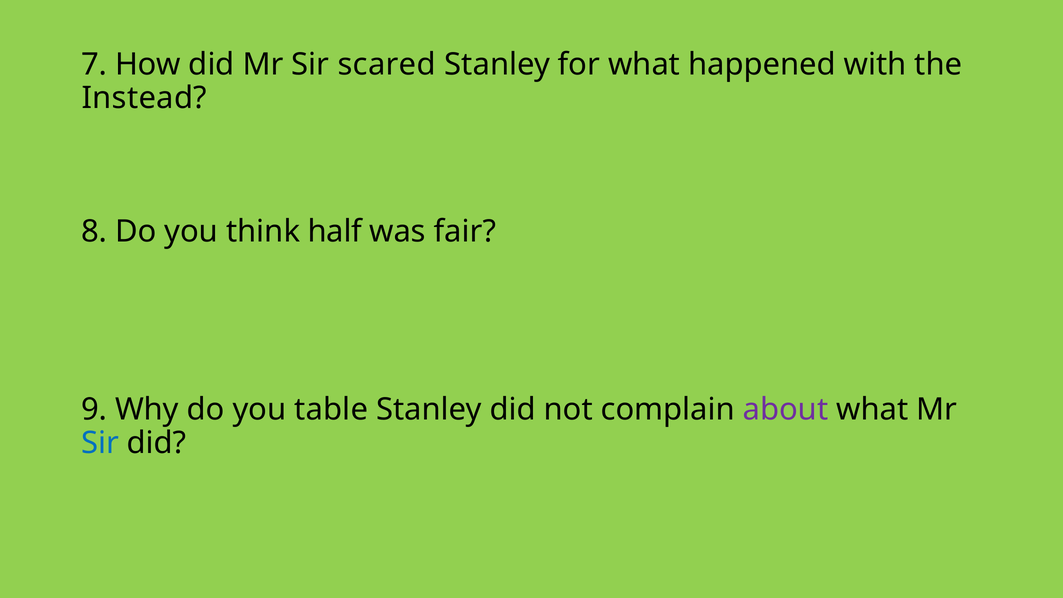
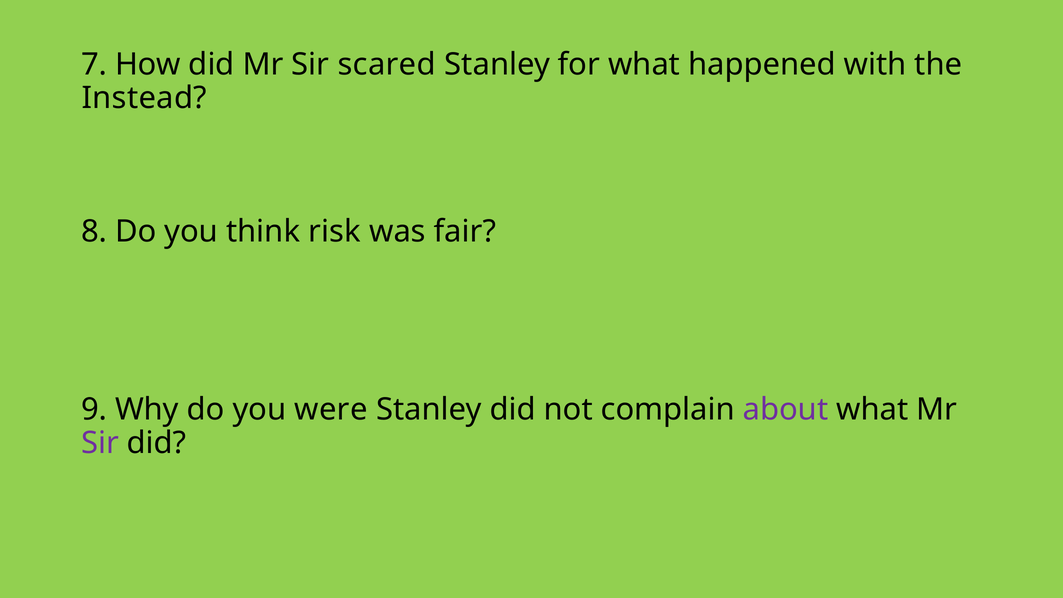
half: half -> risk (334, 232)
table: table -> were (331, 409)
Sir colour: blue -> purple (100, 443)
